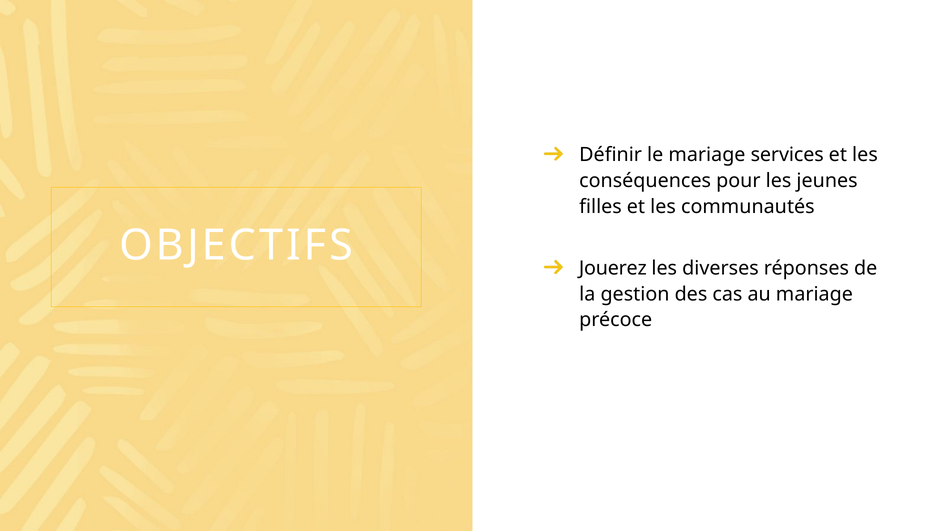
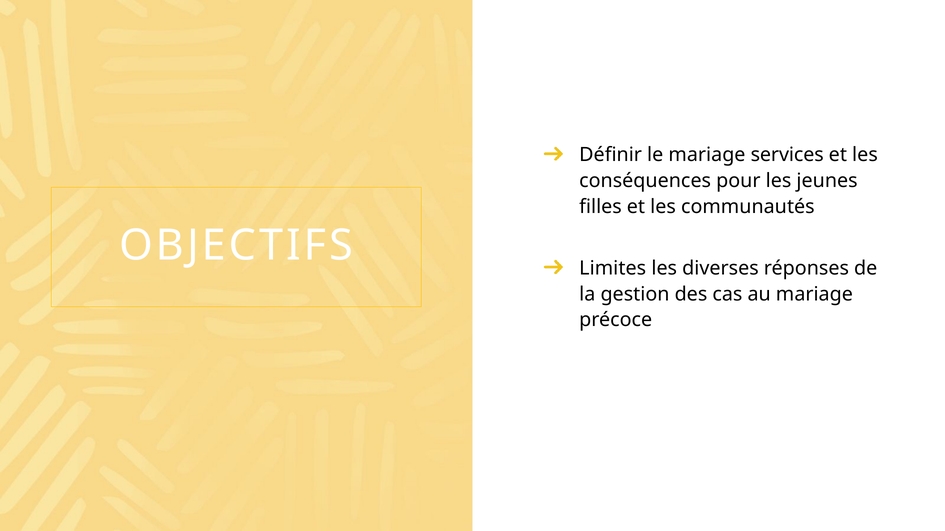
Jouerez: Jouerez -> Limites (613, 268)
